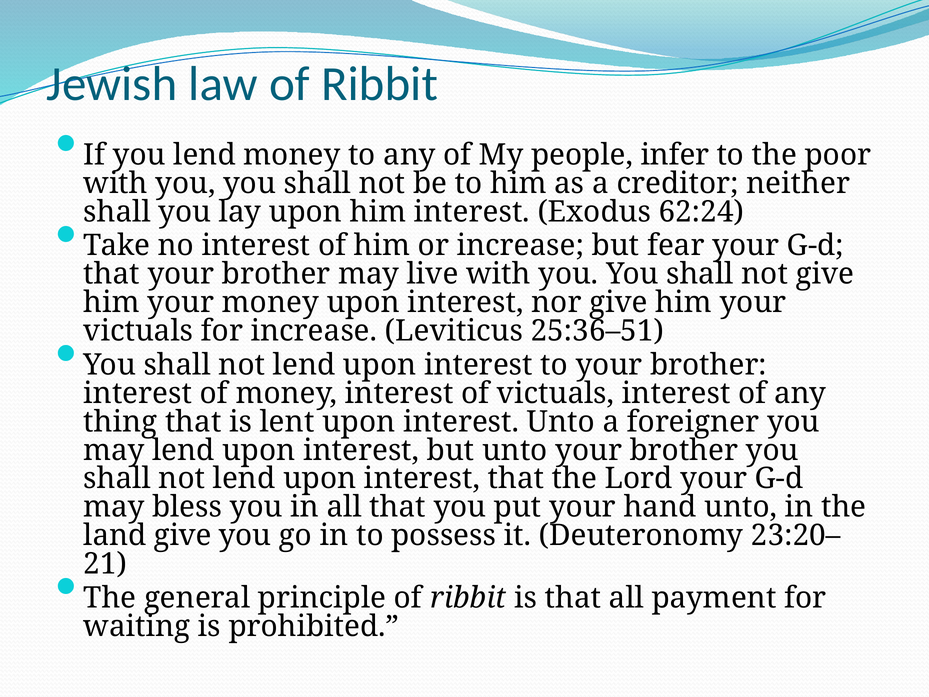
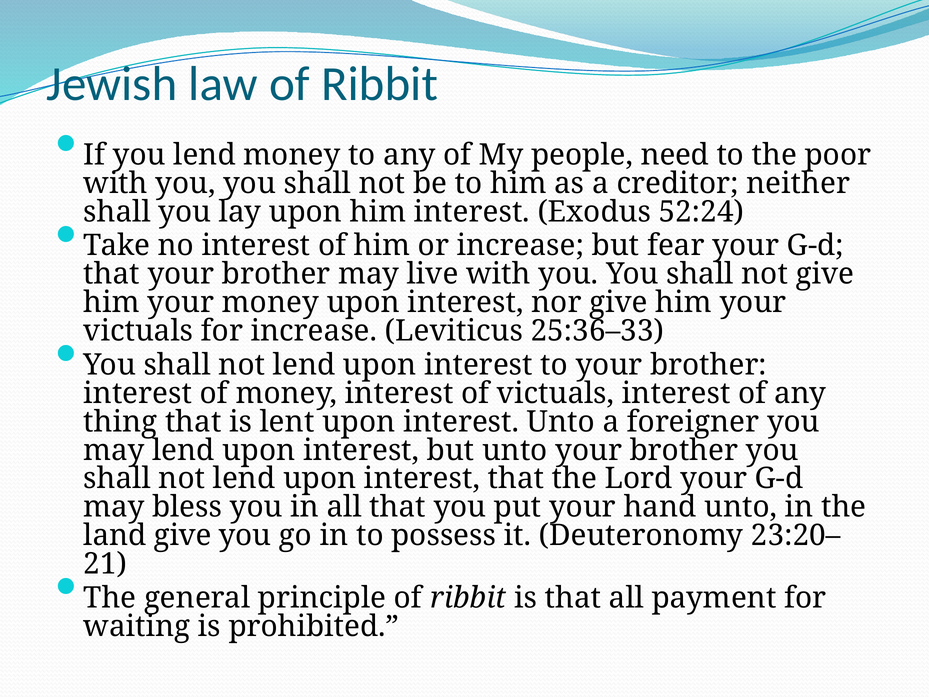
infer: infer -> need (675, 155)
62:24: 62:24 -> 52:24 (701, 212)
25:36–51: 25:36–51 -> 25:36–33 (597, 331)
